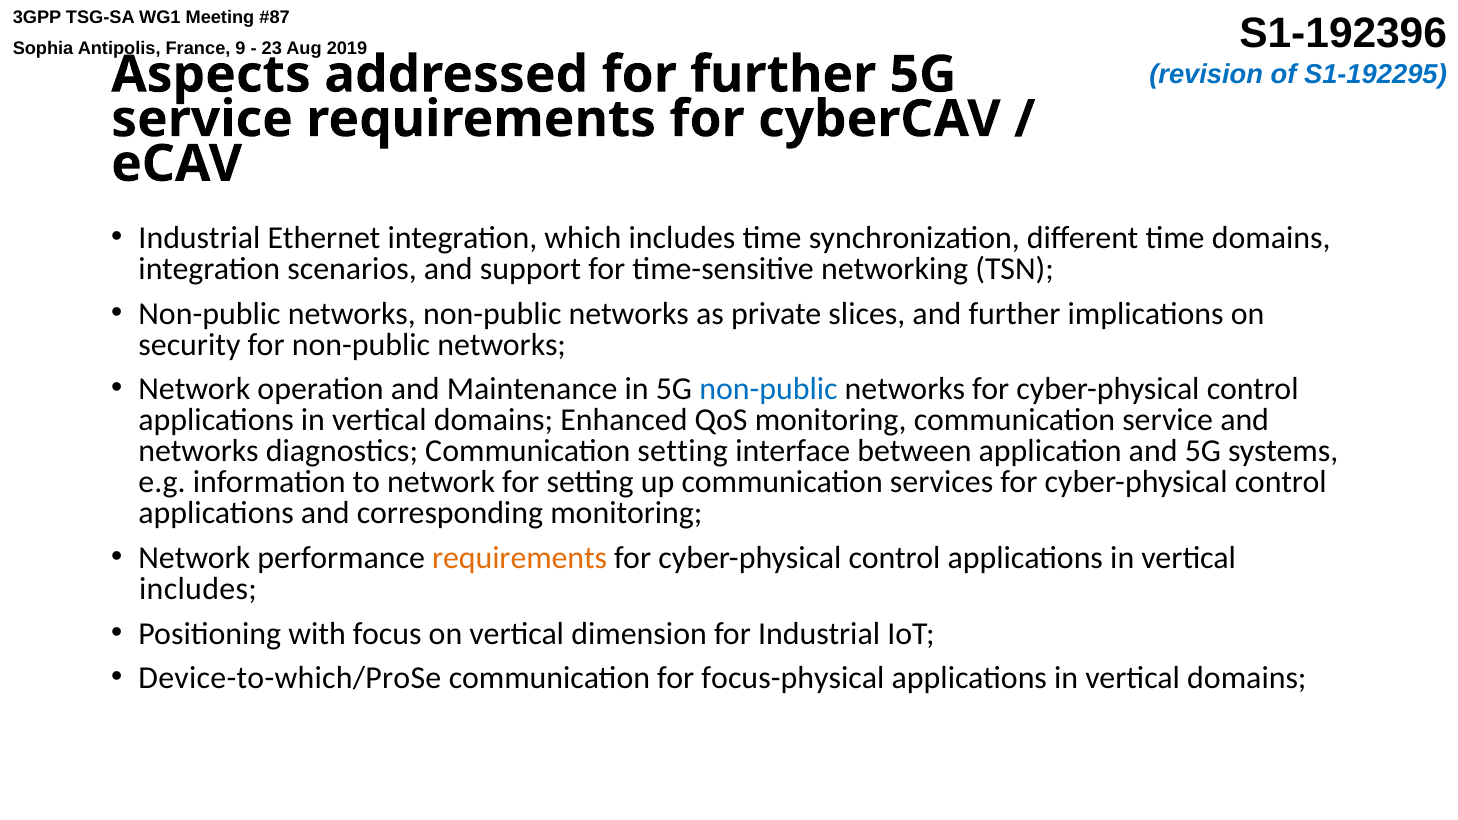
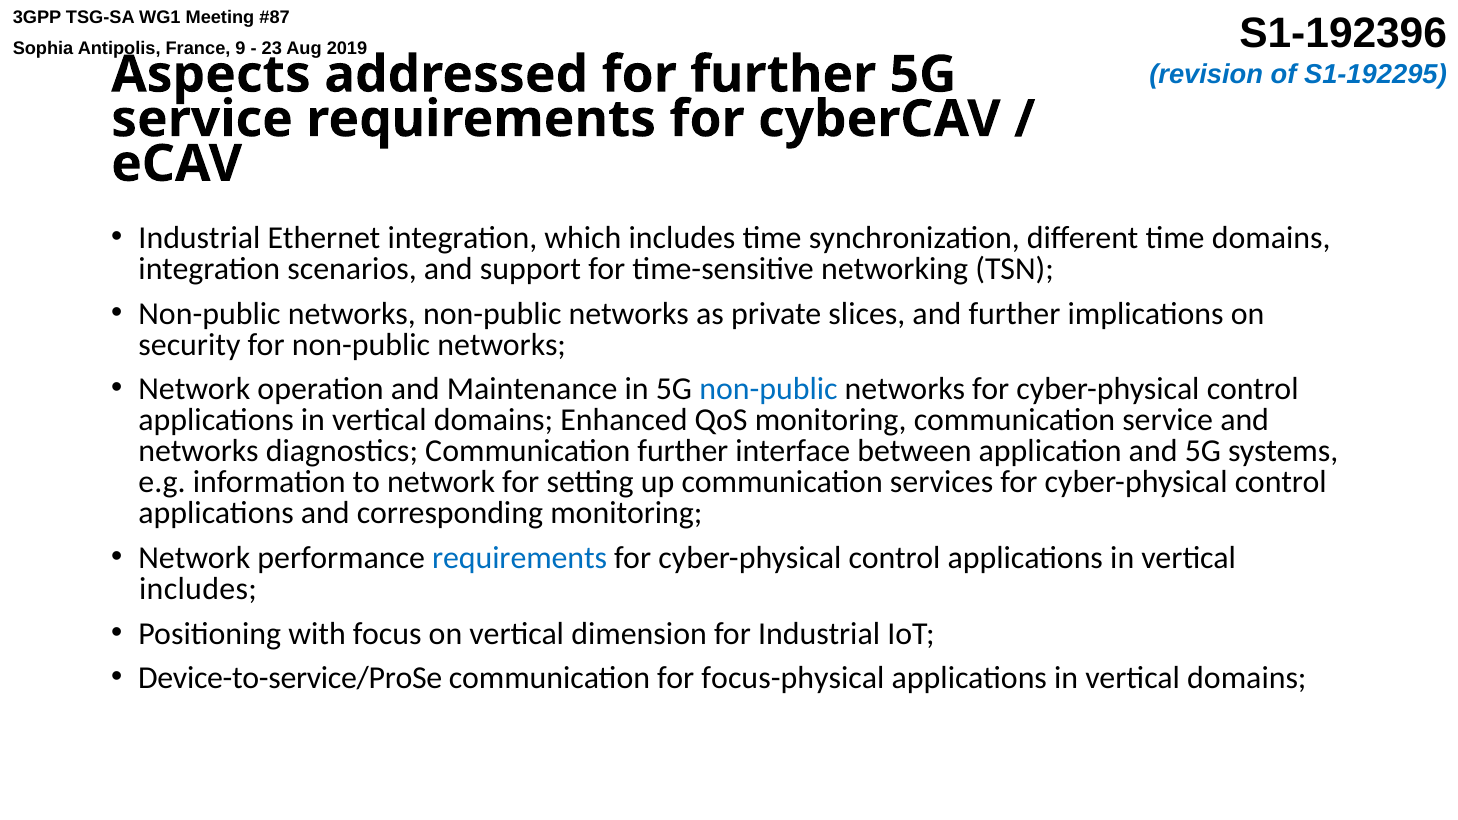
Communication setting: setting -> further (683, 451)
requirements colour: orange -> blue (520, 558)
Device-to-which/ProSe: Device-to-which/ProSe -> Device-to-service/ProSe (290, 678)
